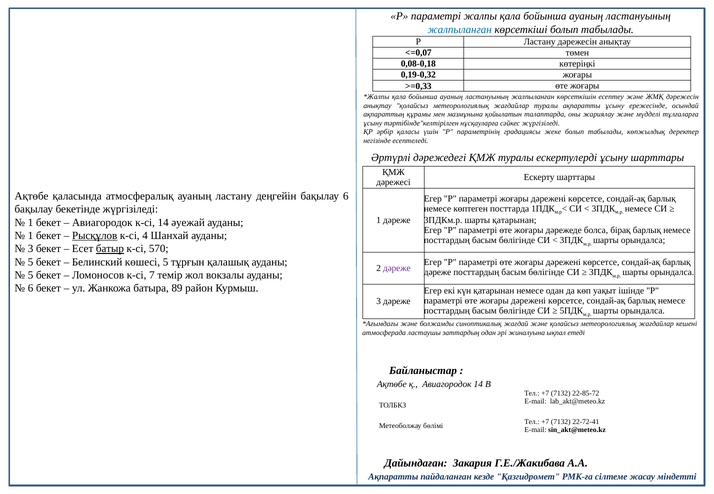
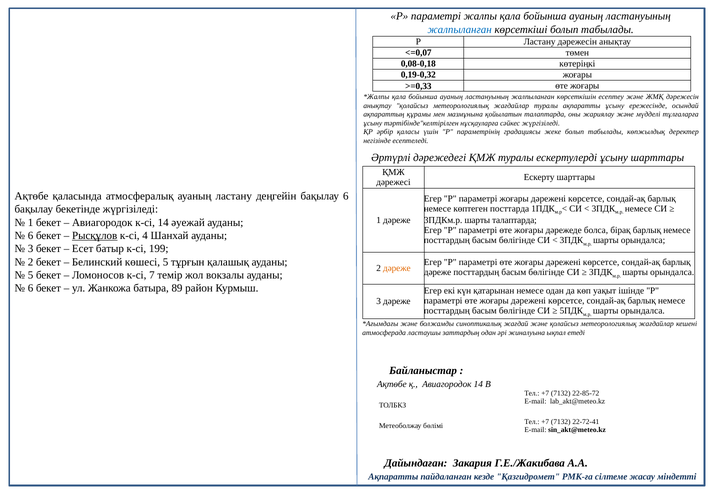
шарты қатарынан: қатарынан -> талаптарда (514, 220)
1: 1 -> 6 (31, 236)
батыр underline: present -> none (110, 249)
570: 570 -> 199 (159, 249)
5: 5 -> 2 (31, 262)
дәреже colour: purple -> orange (397, 268)
